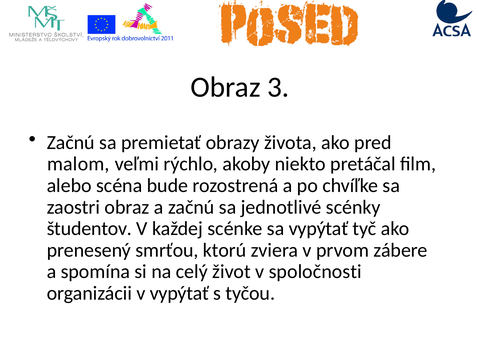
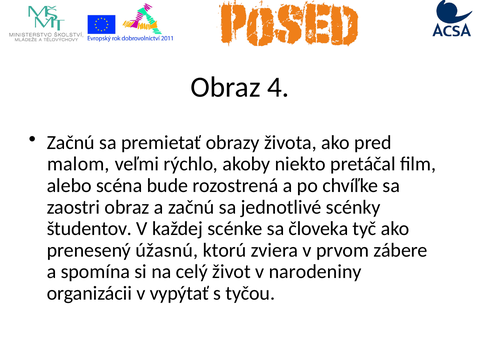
3: 3 -> 4 (278, 87)
sa vypýtať: vypýtať -> človeka (318, 229)
smrťou: smrťou -> úžasnú (167, 250)
spoločnosti: spoločnosti -> narodeniny (315, 272)
